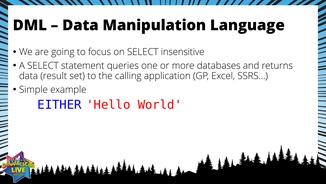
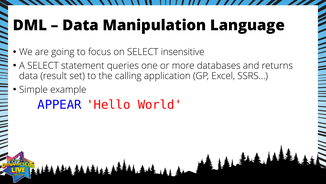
EITHER: EITHER -> APPEAR (59, 105)
